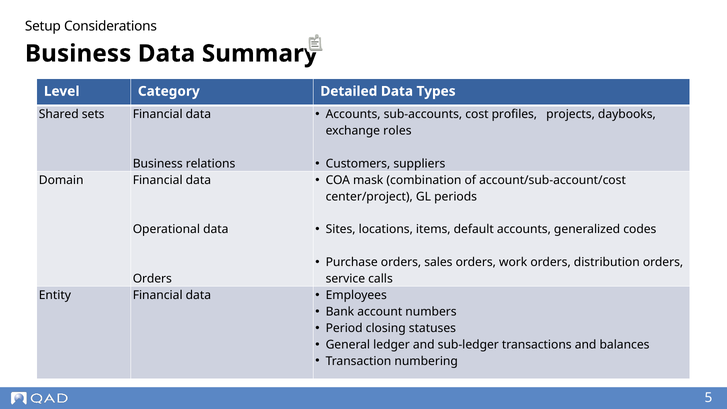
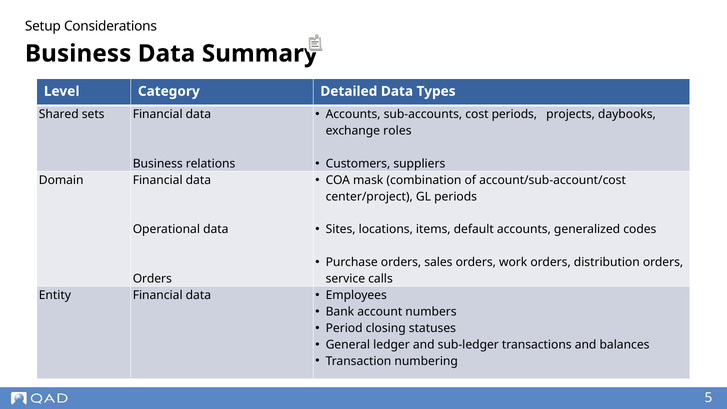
cost profiles: profiles -> periods (514, 114)
